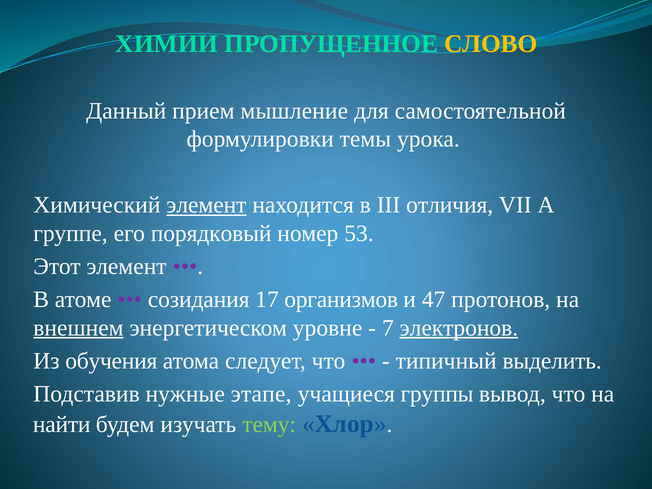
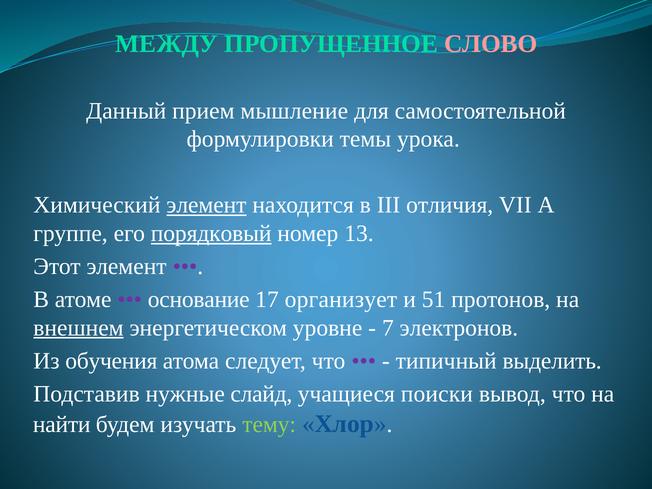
ХИМИИ: ХИМИИ -> МЕЖДУ (167, 44)
СЛОВО colour: yellow -> pink (491, 44)
порядковый underline: none -> present (211, 233)
53: 53 -> 13 (359, 233)
созидания: созидания -> основание (199, 299)
организмов: организмов -> организует (341, 299)
47: 47 -> 51 (434, 299)
электронов underline: present -> none (459, 328)
этапе: этапе -> слайд (261, 394)
группы: группы -> поиски (437, 394)
